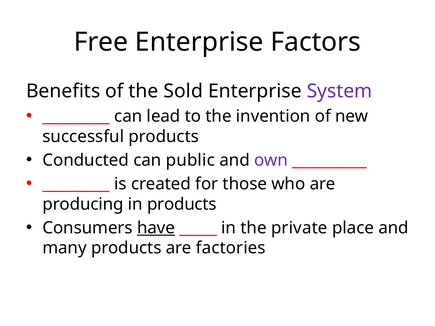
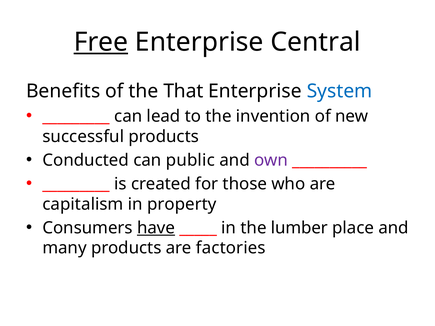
Free underline: none -> present (101, 42)
Factors: Factors -> Central (316, 42)
Sold: Sold -> That (183, 91)
System colour: purple -> blue (340, 91)
producing: producing -> capitalism (83, 204)
in products: products -> property (182, 204)
private: private -> lumber (299, 228)
